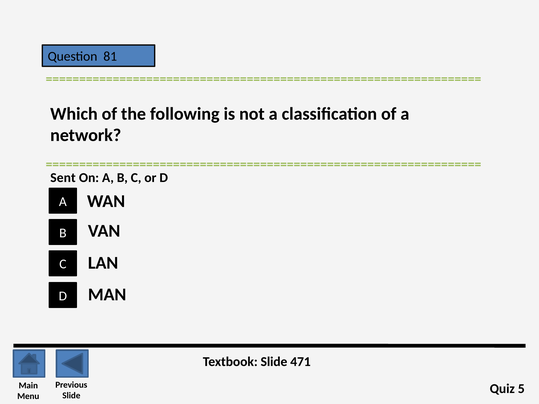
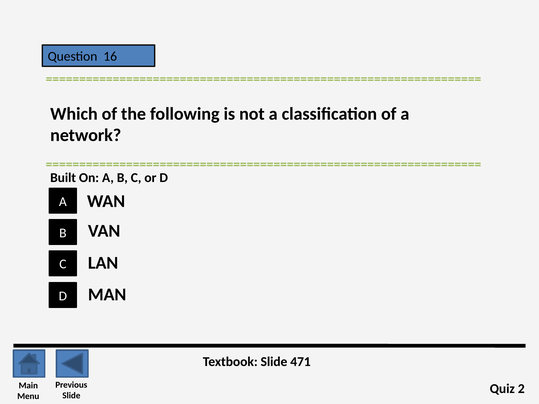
81: 81 -> 16 (110, 57)
Sent: Sent -> Built (63, 178)
5: 5 -> 2 (521, 389)
